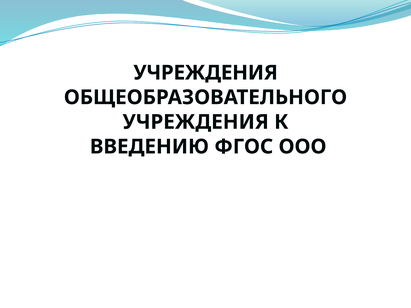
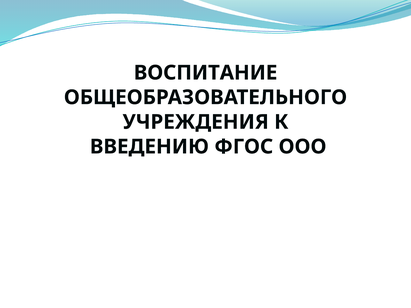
УЧРЕЖДЕНИЯ: УЧРЕЖДЕНИЯ -> ВОСПИТАНИЕ (206, 73)
